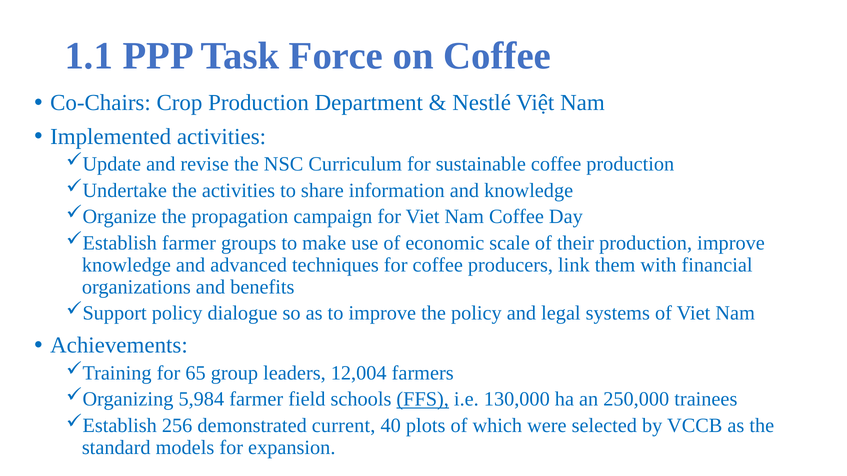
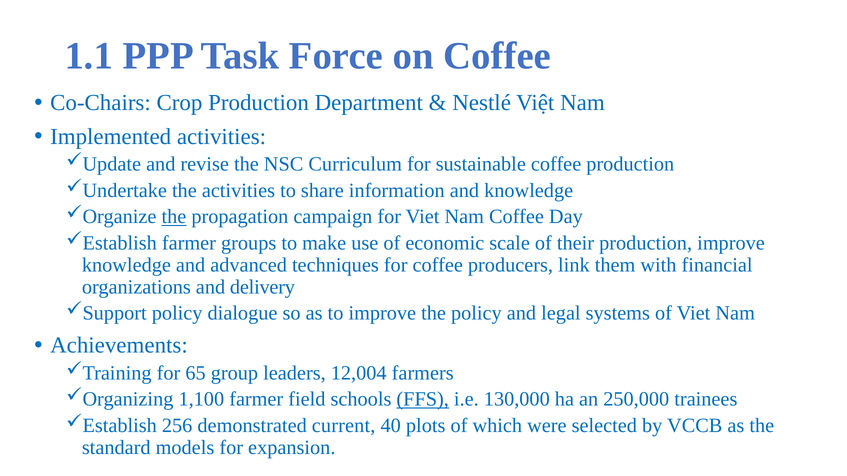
the underline: none -> present (174, 217)
benefits: benefits -> delivery (262, 287)
5,984: 5,984 -> 1,100 (201, 400)
